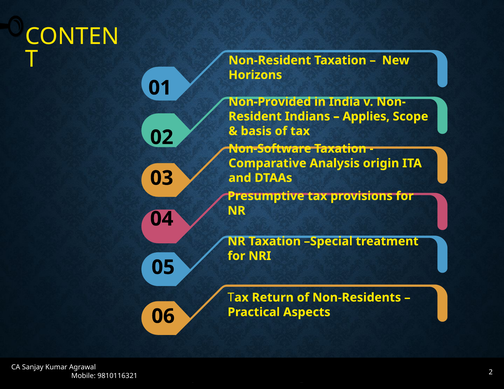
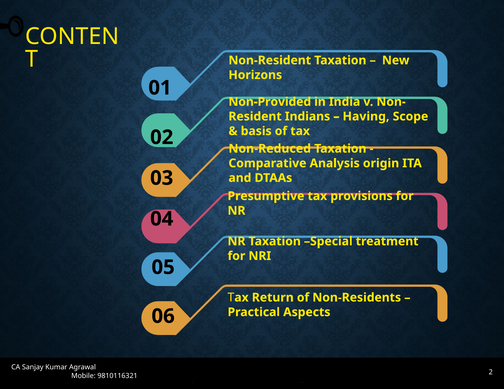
Applies: Applies -> Having (366, 116)
Non-Software: Non-Software -> Non-Reduced (270, 149)
